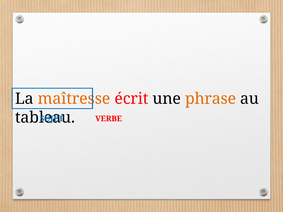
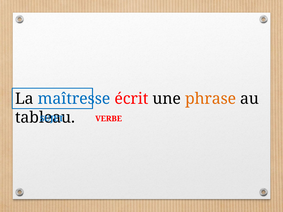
maîtresse colour: orange -> blue (74, 99)
